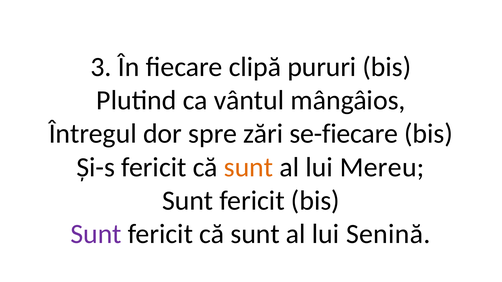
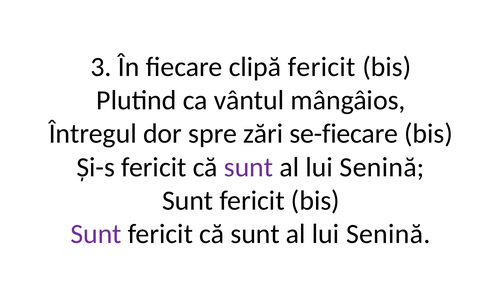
clipă pururi: pururi -> fericit (322, 67)
sunt colour: orange -> purple (249, 167)
Mereu: Mereu -> Senină (382, 167)
